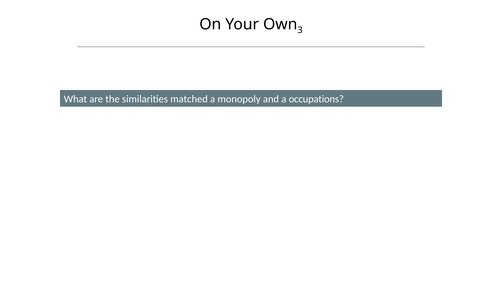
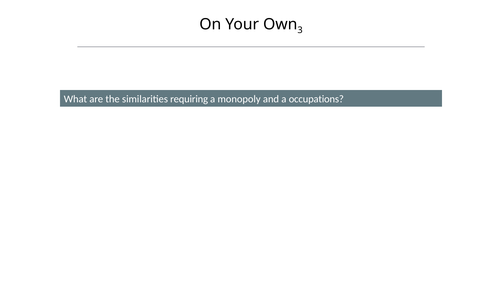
matched: matched -> requiring (189, 99)
